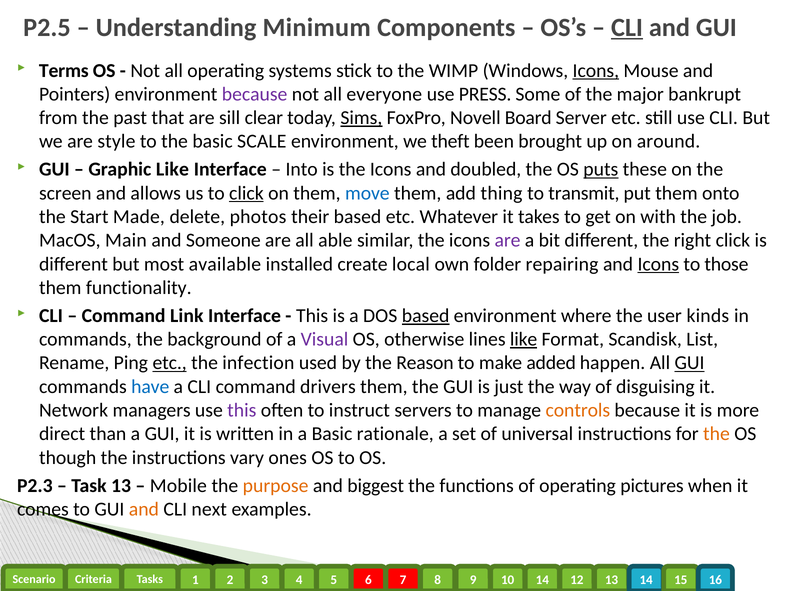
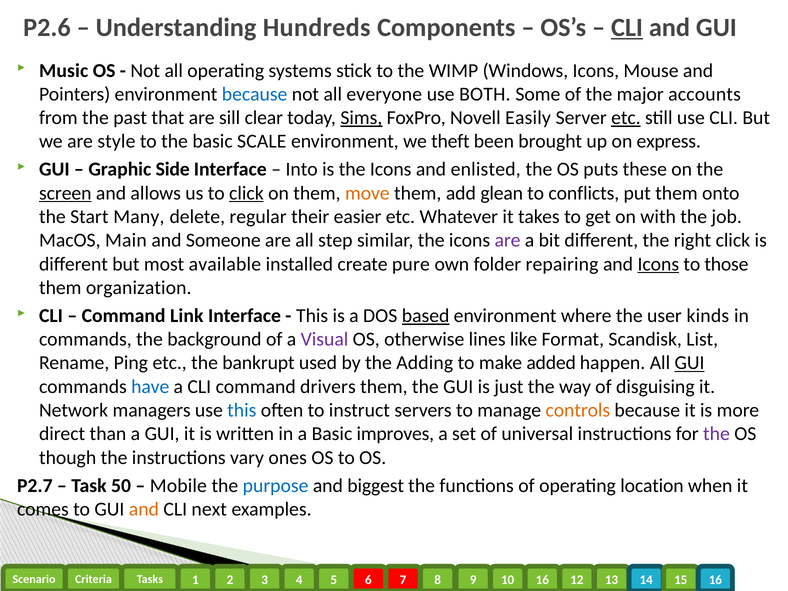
P2.5: P2.5 -> P2.6 (47, 27)
Minimum: Minimum -> Hundreds (317, 27)
Terms: Terms -> Music (64, 71)
Icons underline: present -> none (596, 71)
because colour: purple -> blue (255, 94)
PRESS: PRESS -> BOTH (485, 94)
bankrupt: bankrupt -> accounts (705, 94)
Board: Board -> Easily (528, 118)
etc underline: none -> present (626, 118)
around: around -> express (669, 141)
Graphic Like: Like -> Side (173, 169)
doubled: doubled -> enlisted (486, 169)
puts underline: present -> none (601, 169)
screen underline: none -> present (65, 193)
move colour: blue -> orange (367, 193)
thing: thing -> glean (502, 193)
transmit: transmit -> conflicts (584, 193)
Made: Made -> Many (139, 217)
photos: photos -> regular (258, 217)
their based: based -> easier (358, 217)
able: able -> step (335, 240)
local: local -> pure (411, 264)
functionality: functionality -> organization (139, 288)
like underline: present -> none (524, 339)
etc underline: present -> none (170, 363)
infection: infection -> bankrupt (258, 363)
Reason: Reason -> Adding (425, 363)
this colour: purple -> blue (242, 410)
rationale: rationale -> improves (395, 434)
the colour: orange -> purple (716, 434)
P2.3: P2.3 -> P2.7 (35, 486)
Task 13: 13 -> 50 (121, 486)
purpose colour: orange -> blue (276, 486)
pictures: pictures -> location (652, 486)
14: 14 -> 16 (542, 580)
